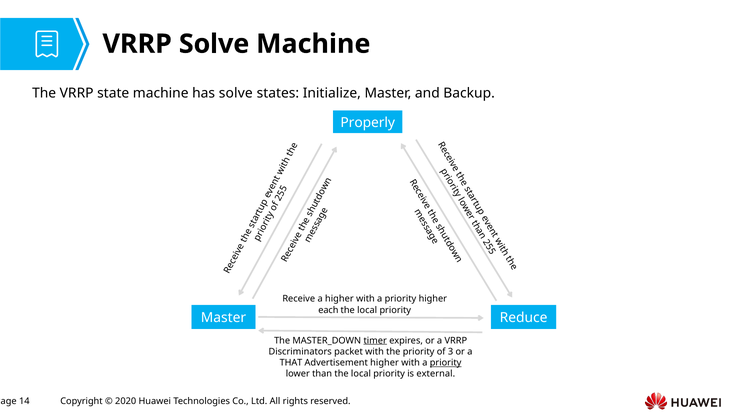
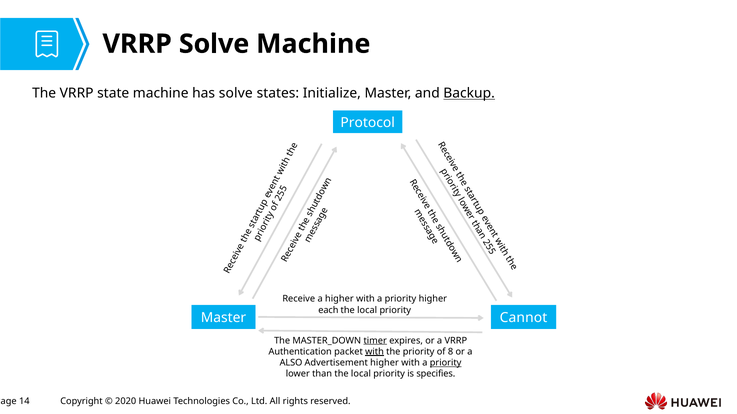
Backup underline: none -> present (469, 93)
Properly: Properly -> Protocol (368, 123)
Reduce: Reduce -> Cannot (524, 318)
Discriminators: Discriminators -> Authentication (300, 352)
with underline: none -> present (375, 352)
3: 3 -> 8 (451, 352)
THAT: THAT -> ALSO (291, 363)
external: external -> specifies (436, 374)
